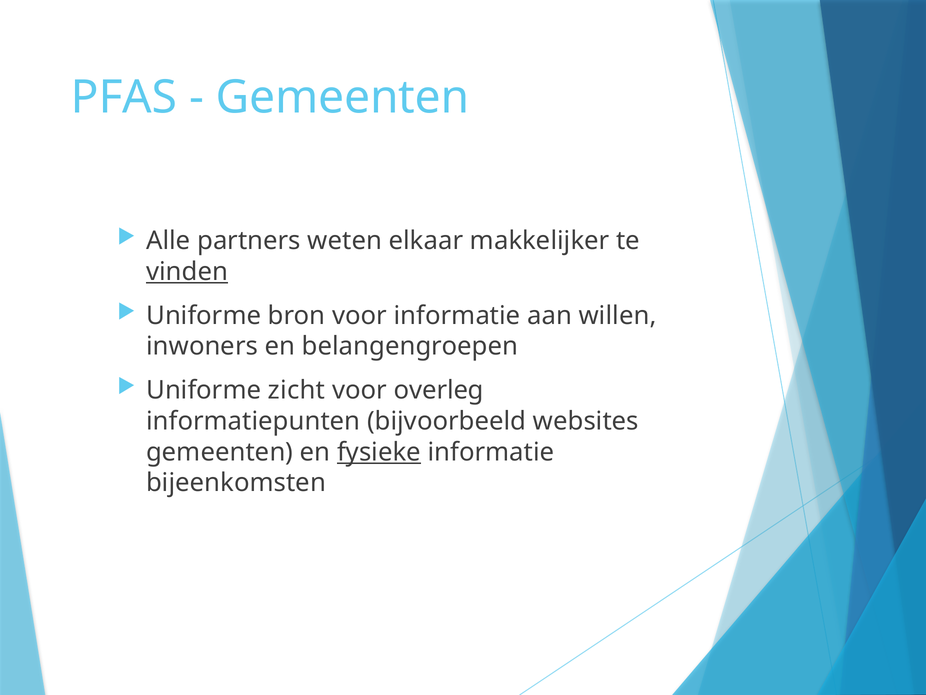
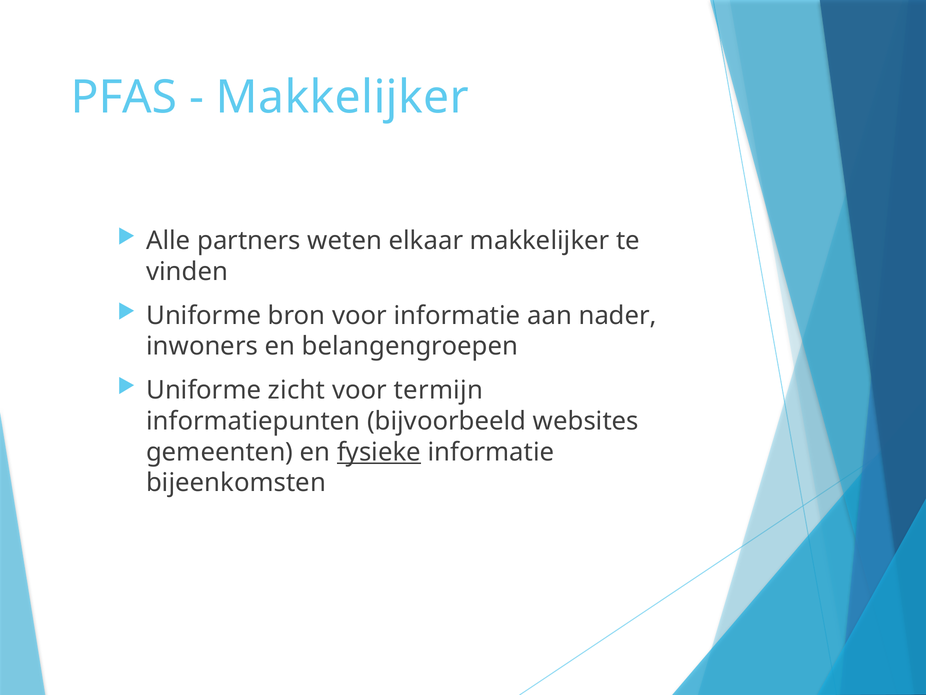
Gemeenten: Gemeenten -> Makkelijker (342, 97)
vinden underline: present -> none (187, 272)
willen: willen -> nader (618, 315)
overleg: overleg -> termijn (439, 390)
